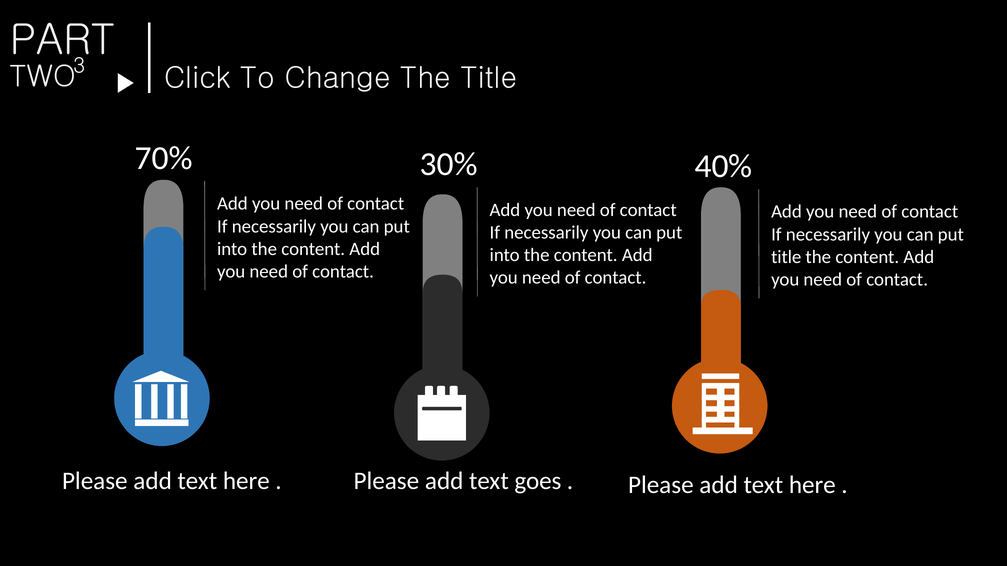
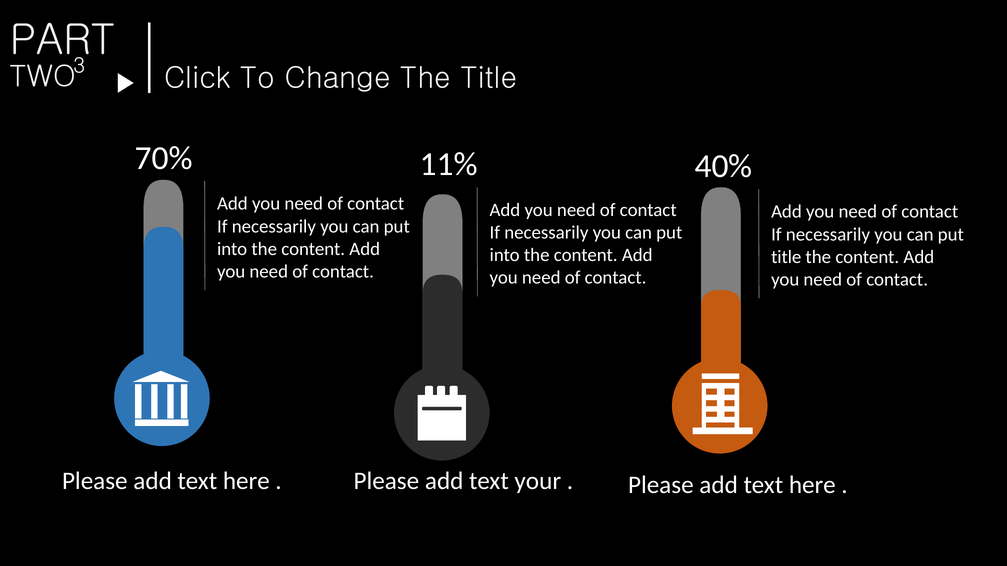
30%: 30% -> 11% (449, 164)
goes: goes -> your (538, 481)
